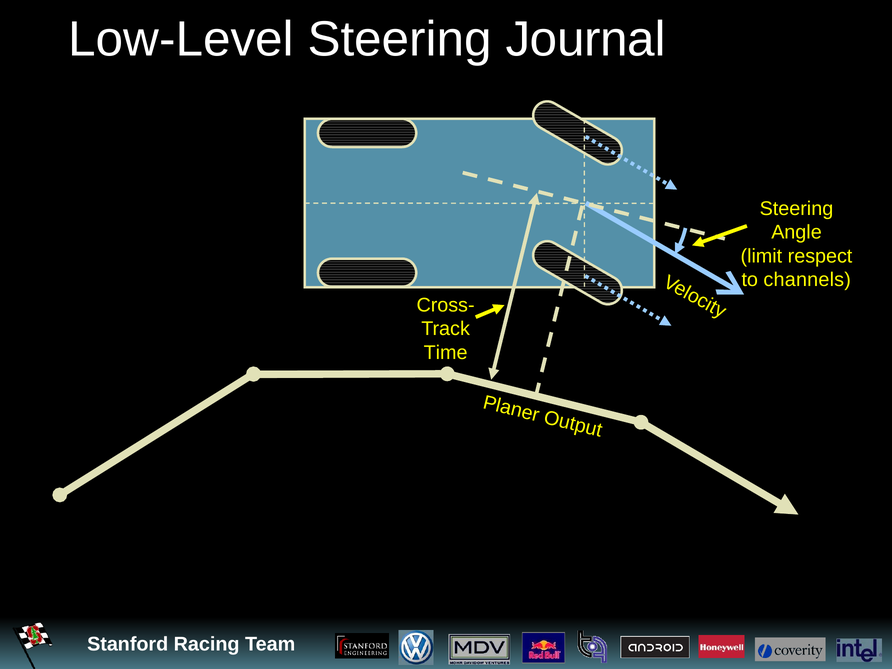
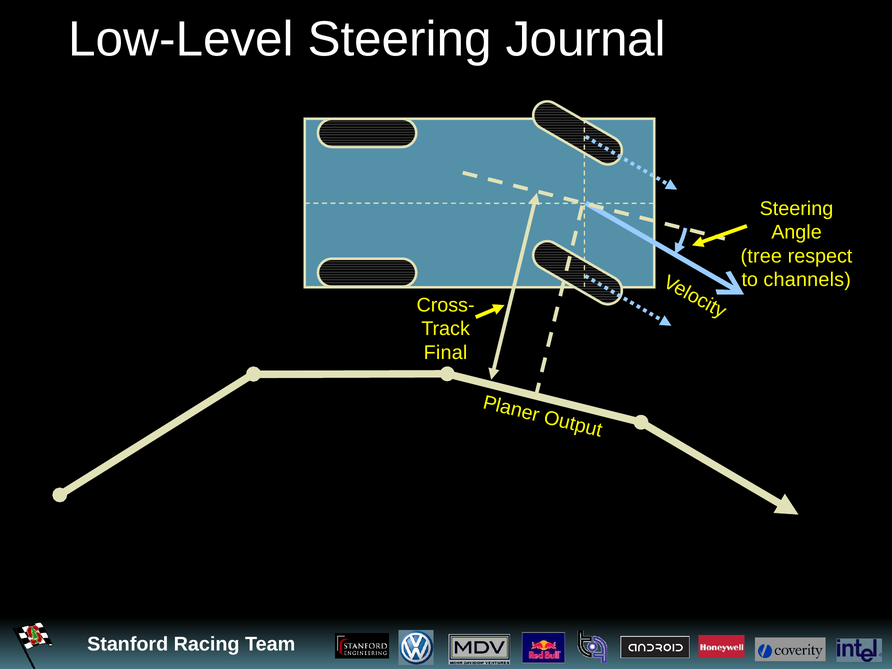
limit: limit -> tree (761, 256)
Time: Time -> Final (446, 353)
